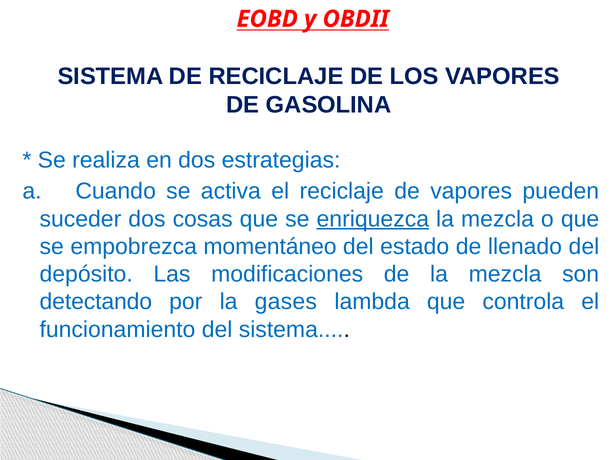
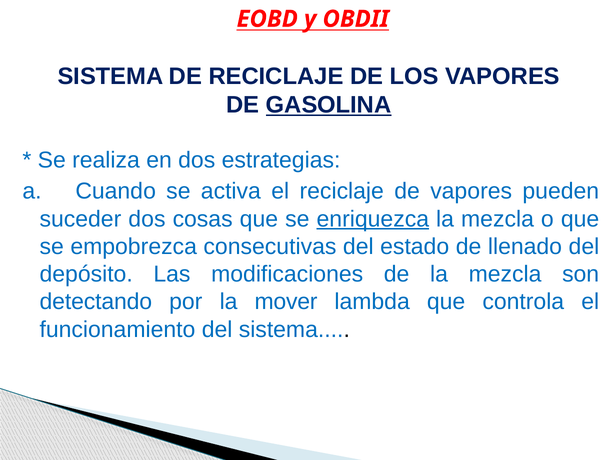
GASOLINA underline: none -> present (329, 105)
momentáneo: momentáneo -> consecutivas (270, 247)
gases: gases -> mover (286, 302)
